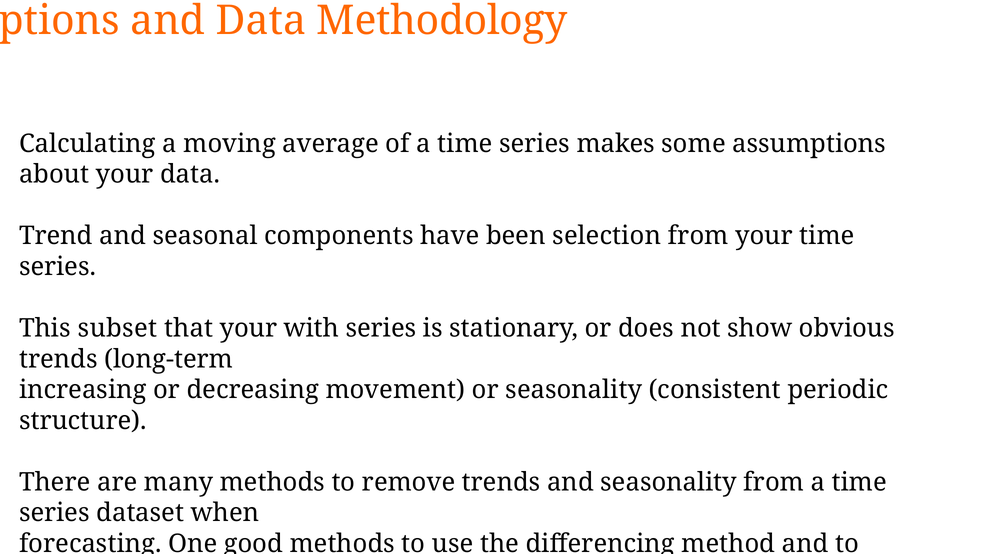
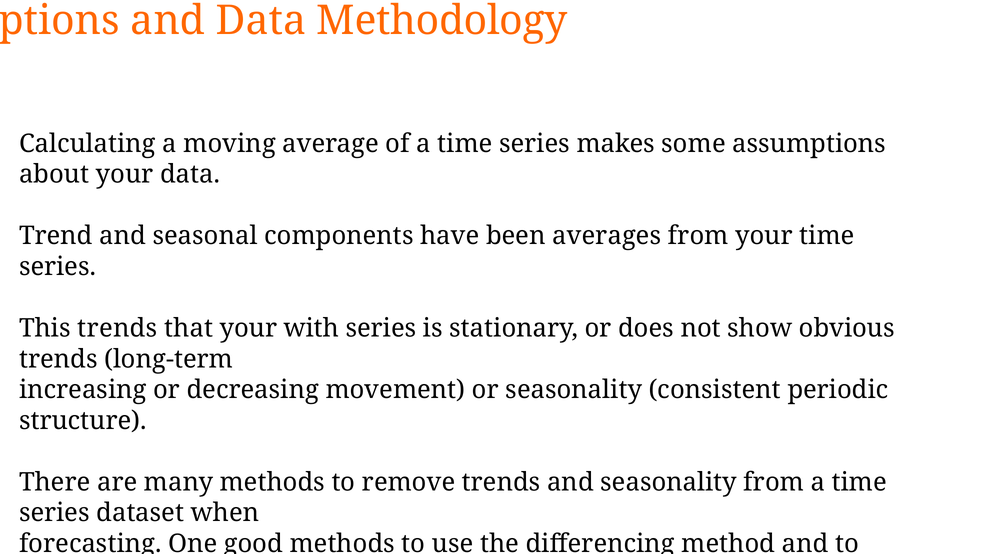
selection: selection -> averages (607, 236)
This subset: subset -> trends (117, 328)
